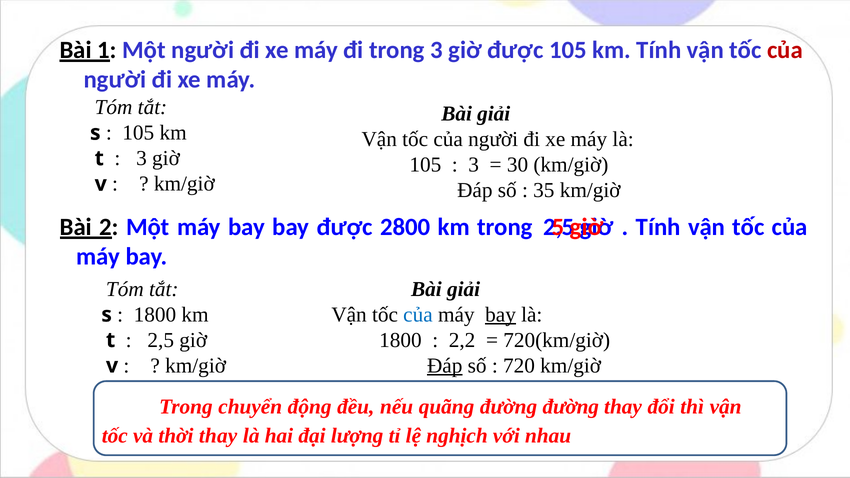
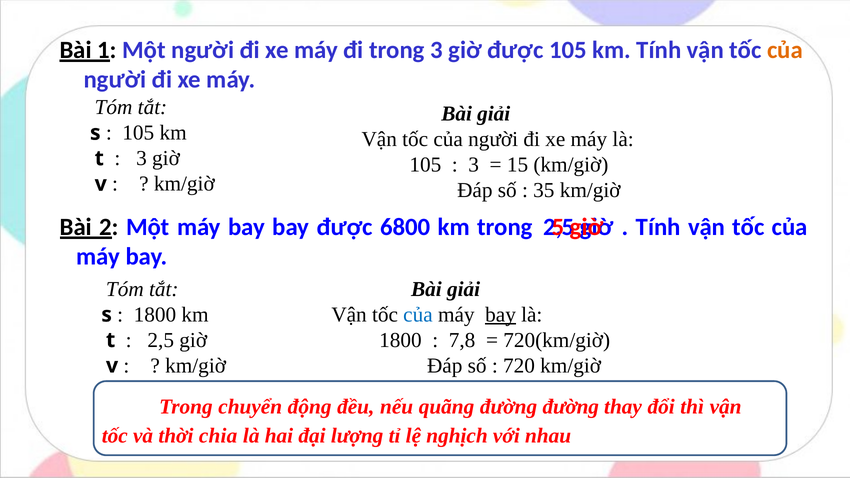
của colour: red -> orange (785, 50)
30: 30 -> 15 (518, 165)
2800: 2800 -> 6800 (405, 227)
2,2: 2,2 -> 7,8 (462, 340)
Đáp underline: present -> none (445, 366)
thời thay: thay -> chia (218, 436)
